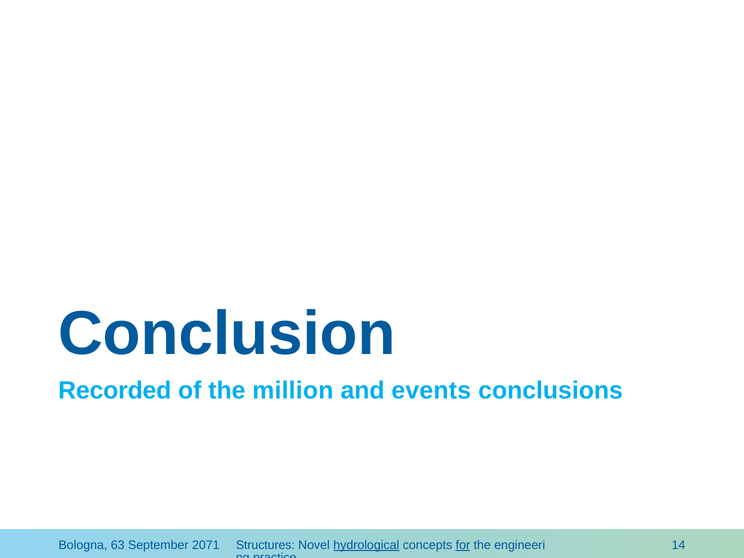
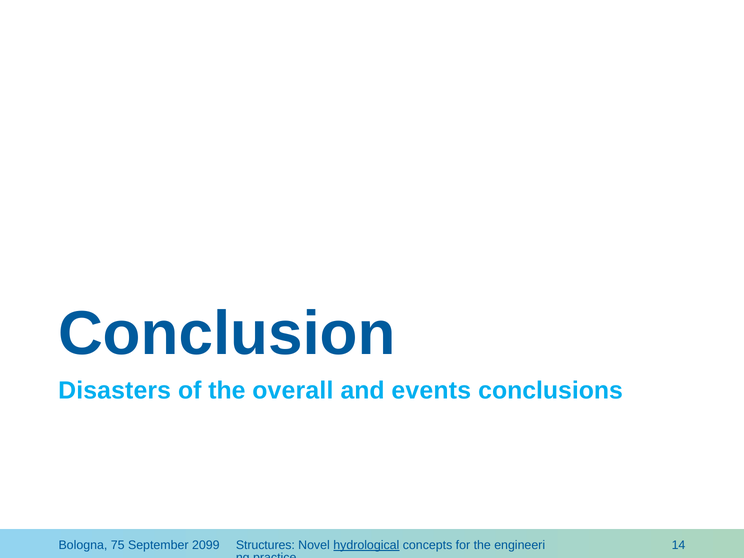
Recorded: Recorded -> Disasters (115, 390)
million: million -> overall (293, 390)
63: 63 -> 75 (118, 545)
2071: 2071 -> 2099 (206, 545)
for underline: present -> none (463, 545)
